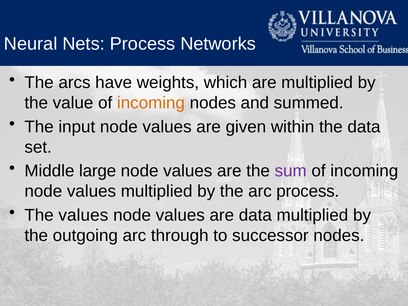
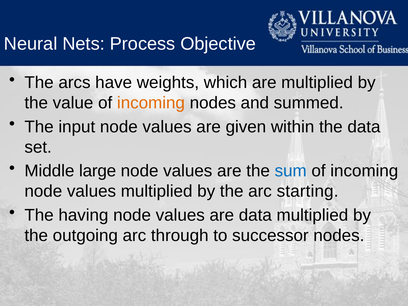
Networks: Networks -> Objective (218, 44)
sum colour: purple -> blue (291, 171)
arc process: process -> starting (308, 191)
The values: values -> having (83, 215)
